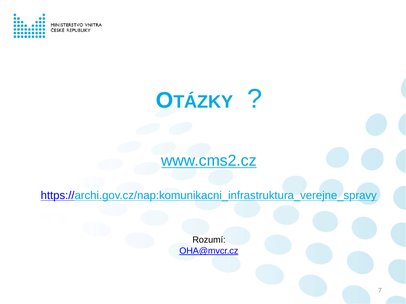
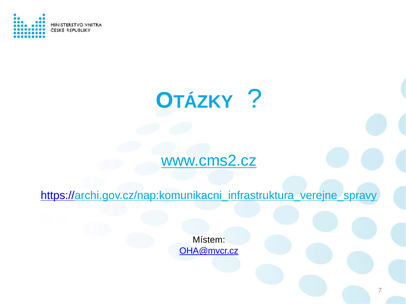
Rozumí: Rozumí -> Místem (209, 240)
